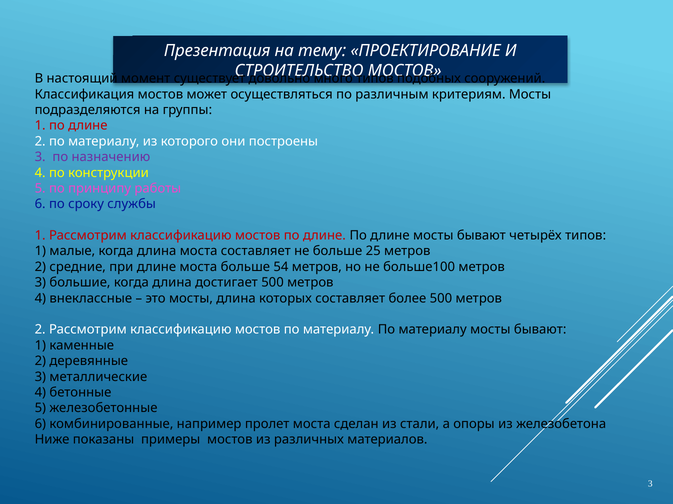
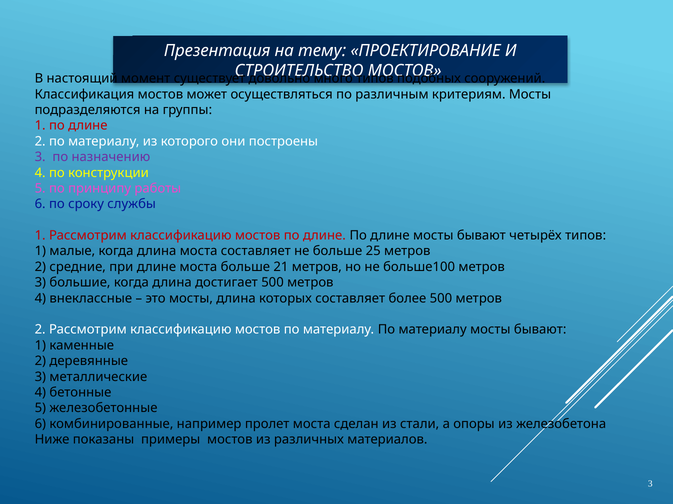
54: 54 -> 21 (281, 267)
